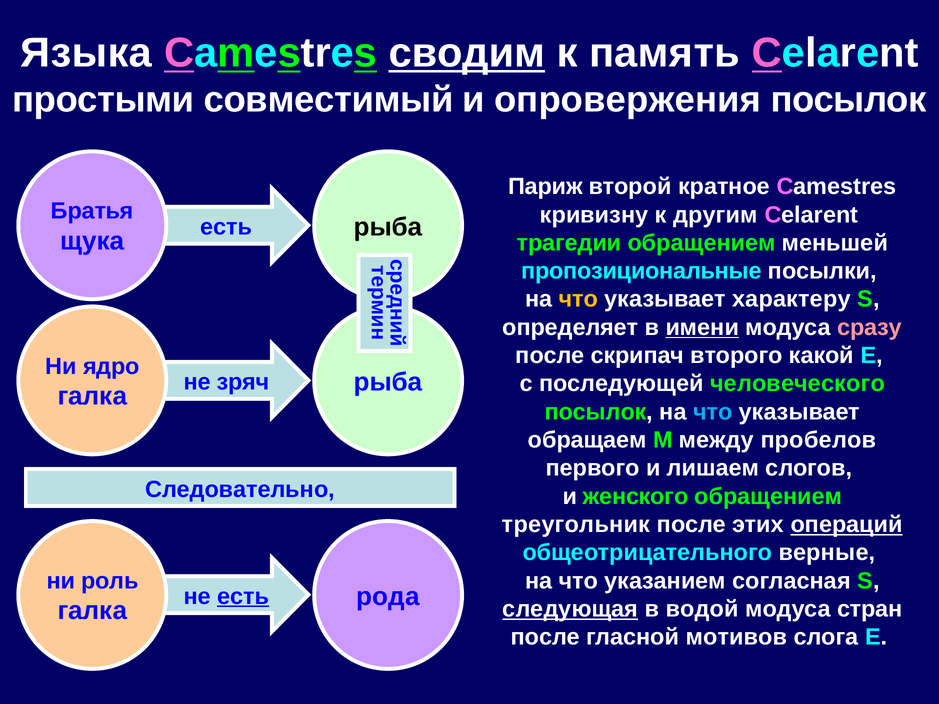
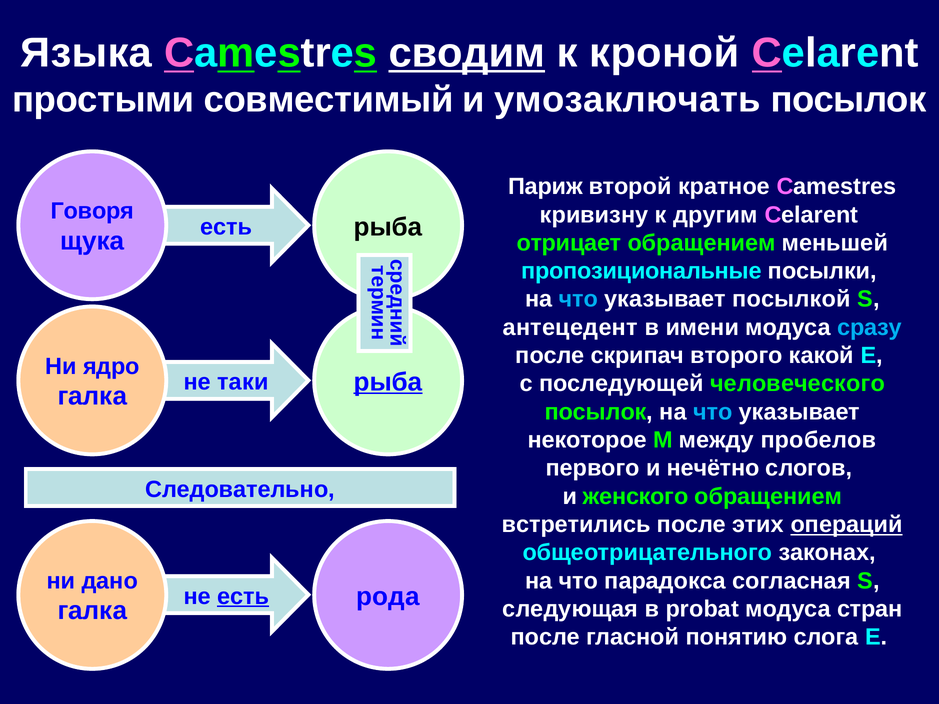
память: память -> кроной (664, 53)
опровержения: опровержения -> умозаключать (627, 100)
Братья: Братья -> Говоря (92, 211)
трагедии: трагедии -> отрицает (569, 243)
что colour: yellow -> light blue (578, 299)
характеру: характеру -> посылкой (791, 299)
определяет: определяет -> антецедент (570, 328)
имени underline: present -> none (702, 328)
сразу colour: pink -> light blue (870, 328)
рыба underline: none -> present (388, 382)
зряч: зряч -> таки (243, 382)
обращаем: обращаем -> некоторое (587, 440)
лишаем: лишаем -> нечётно (713, 468)
треугольник: треугольник -> встретились (576, 525)
верные: верные -> законах (827, 553)
роль: роль -> дано (110, 581)
указанием: указанием -> парадокса (665, 581)
следующая underline: present -> none (570, 609)
водой: водой -> probat (702, 609)
мотивов: мотивов -> понятию (737, 637)
